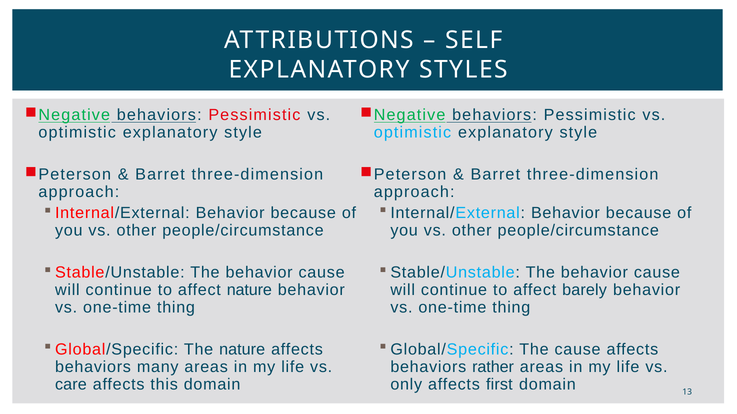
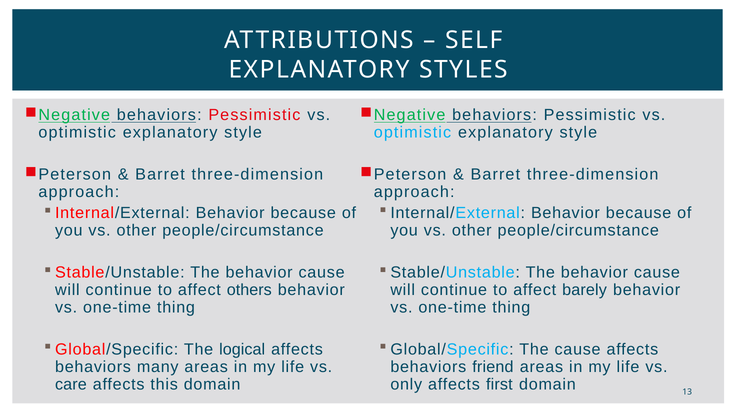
affect nature: nature -> others (249, 290)
The nature: nature -> logical (242, 350)
rather: rather -> friend (493, 367)
